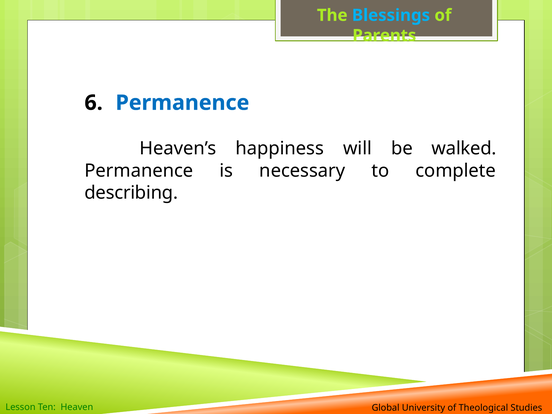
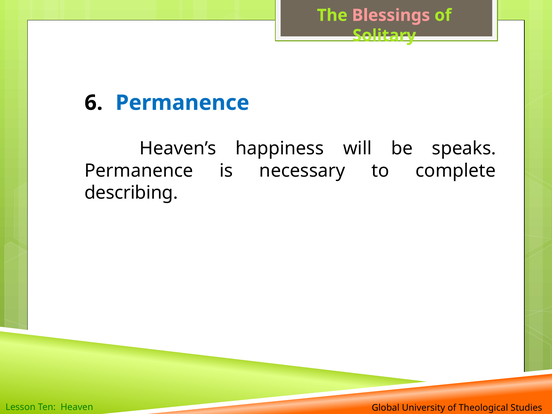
Blessings colour: light blue -> pink (391, 15)
Parents: Parents -> Solitary (384, 36)
walked: walked -> speaks (464, 149)
